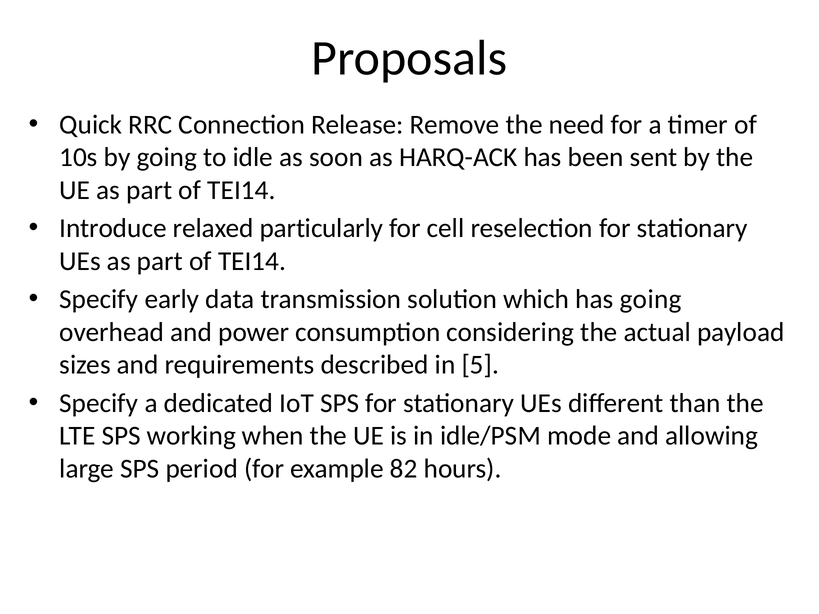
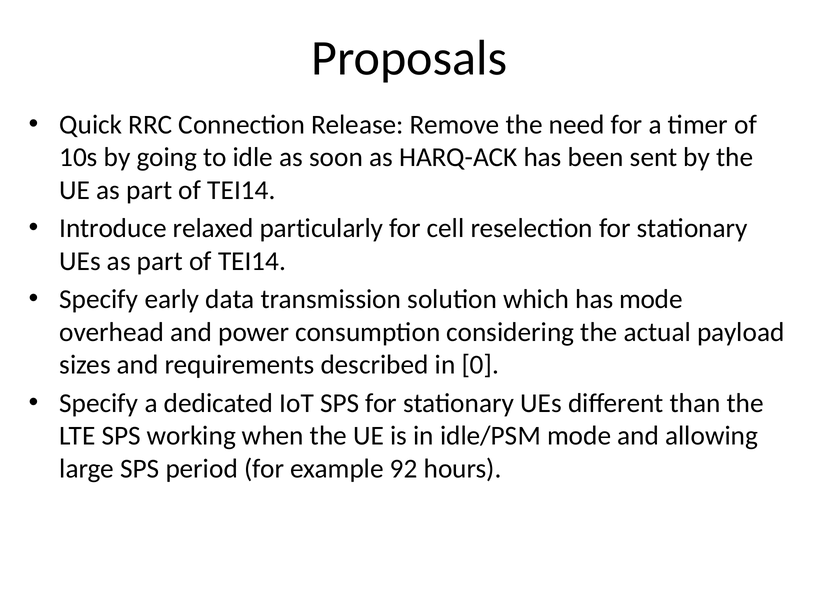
has going: going -> mode (651, 299)
5: 5 -> 0 (480, 365)
82: 82 -> 92 (404, 469)
